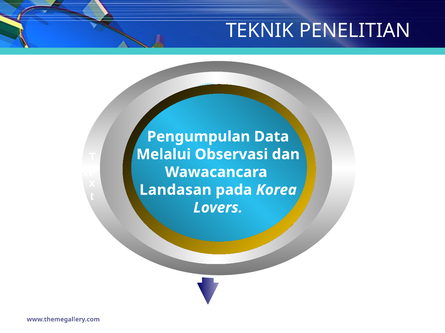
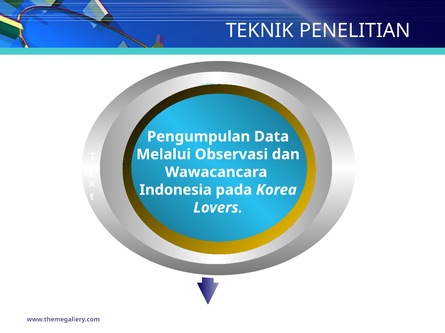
Landasan: Landasan -> Indonesia (176, 190)
